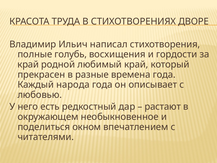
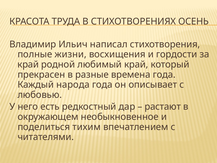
ДВОРЕ: ДВОРЕ -> ОСЕНЬ (194, 21)
голубь: голубь -> жизни (71, 54)
окном: окном -> тихим (87, 127)
